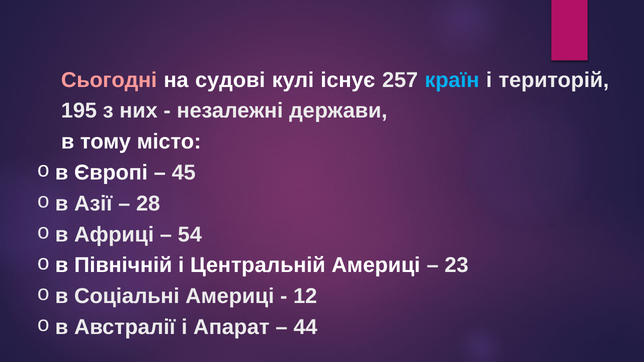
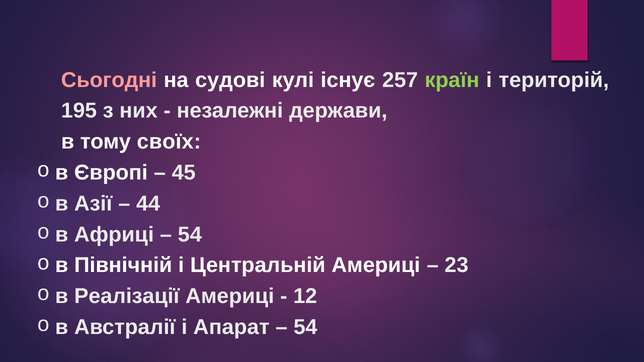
країн colour: light blue -> light green (452, 80)
місто: місто -> своїх (169, 142)
28: 28 -> 44 (148, 204)
Соціальні: Соціальні -> Реалізації (127, 296)
44: 44 -> 54 (305, 327)
